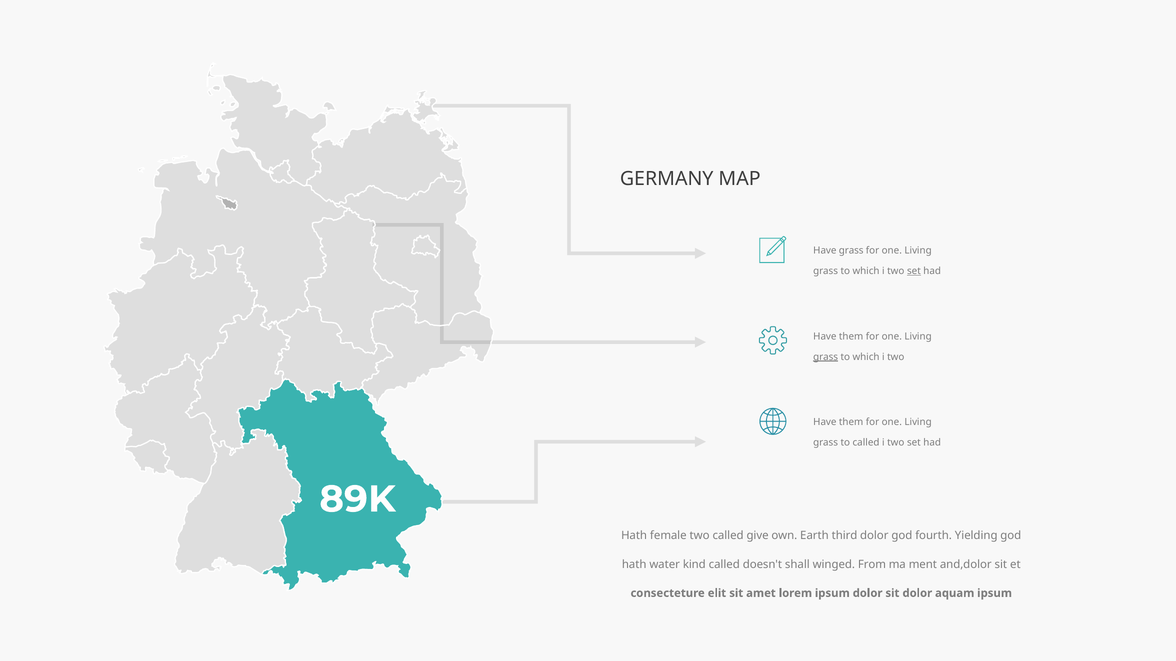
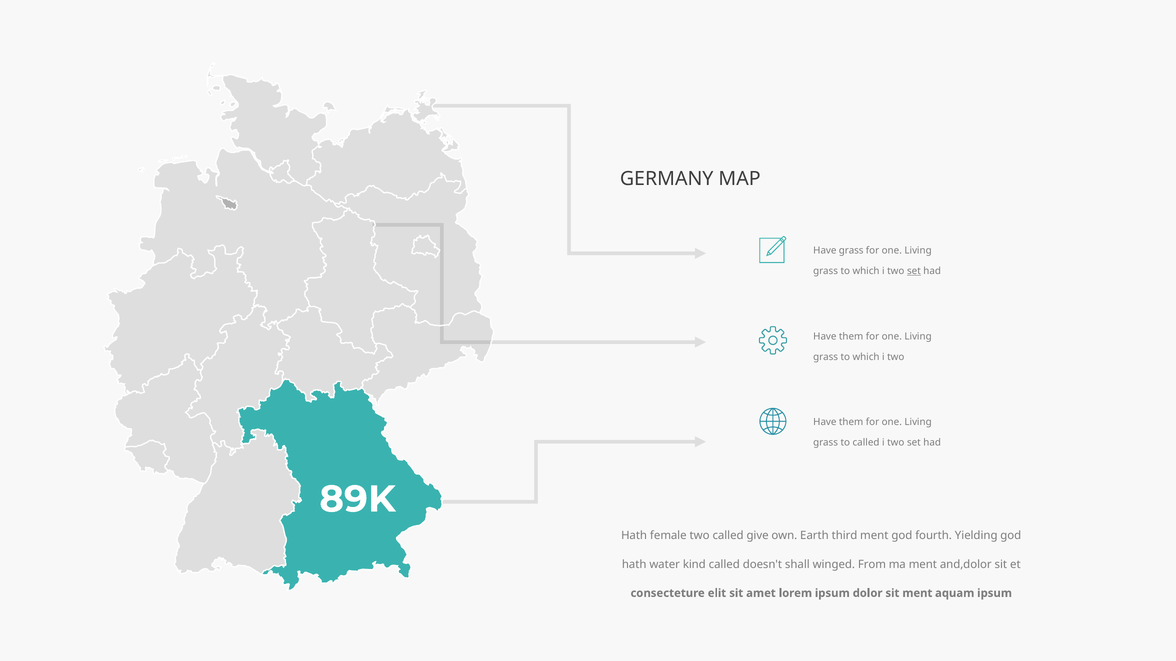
grass underline: present -> none (826, 357)
third dolor: dolor -> ment (874, 536)
sit dolor: dolor -> ment (917, 594)
